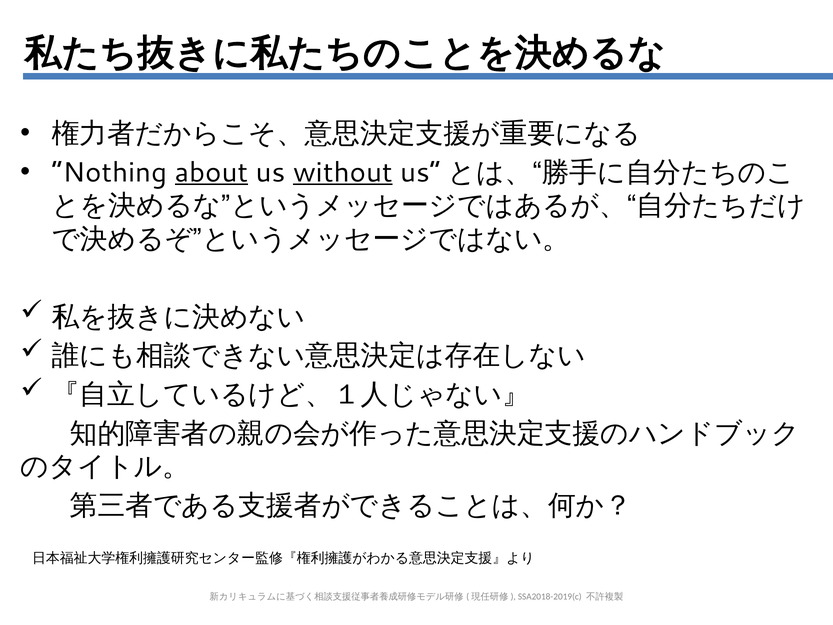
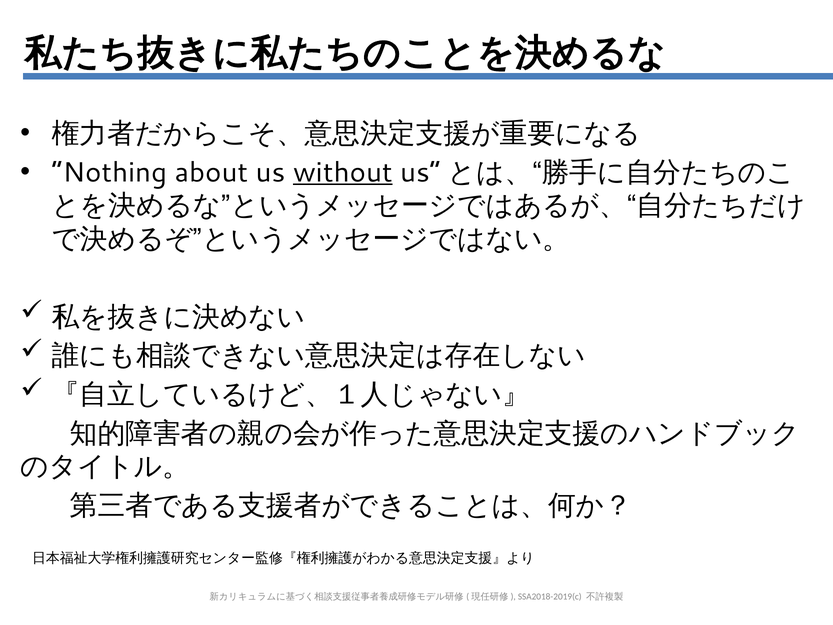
about underline: present -> none (212, 172)
